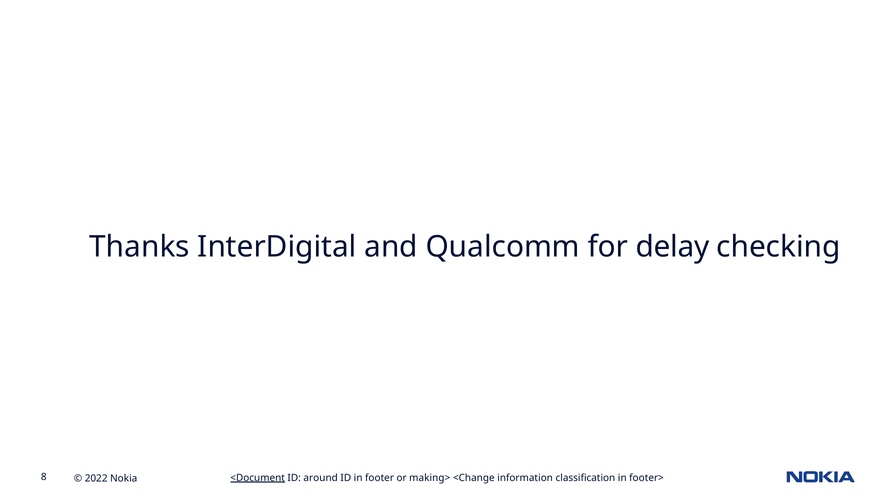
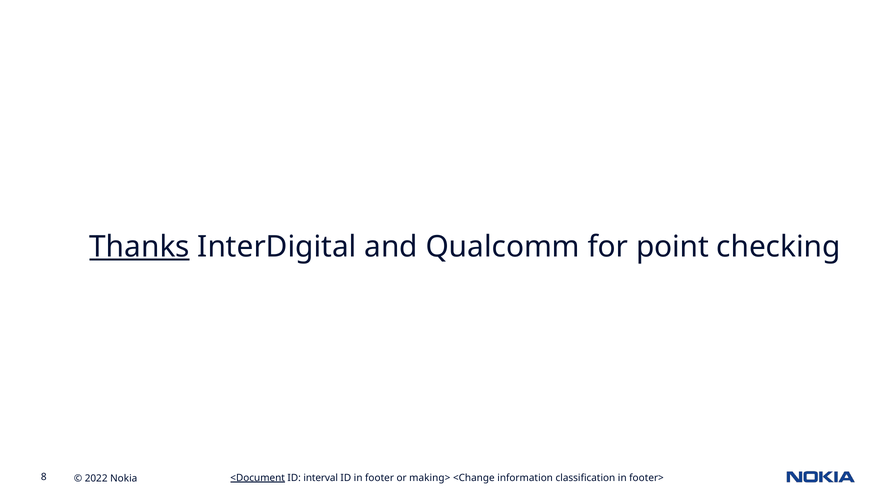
Thanks underline: none -> present (140, 246)
delay: delay -> point (672, 246)
around: around -> interval (321, 477)
